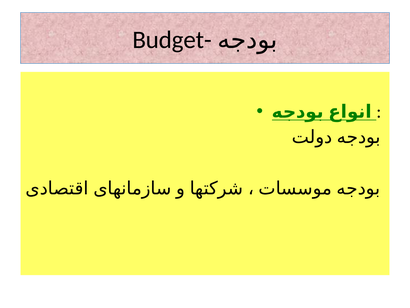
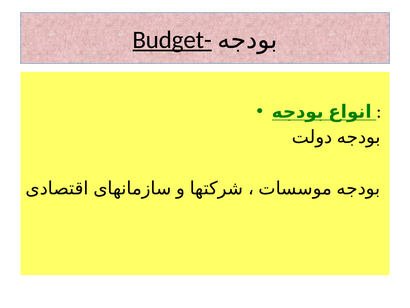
Budget- underline: none -> present (172, 40)
